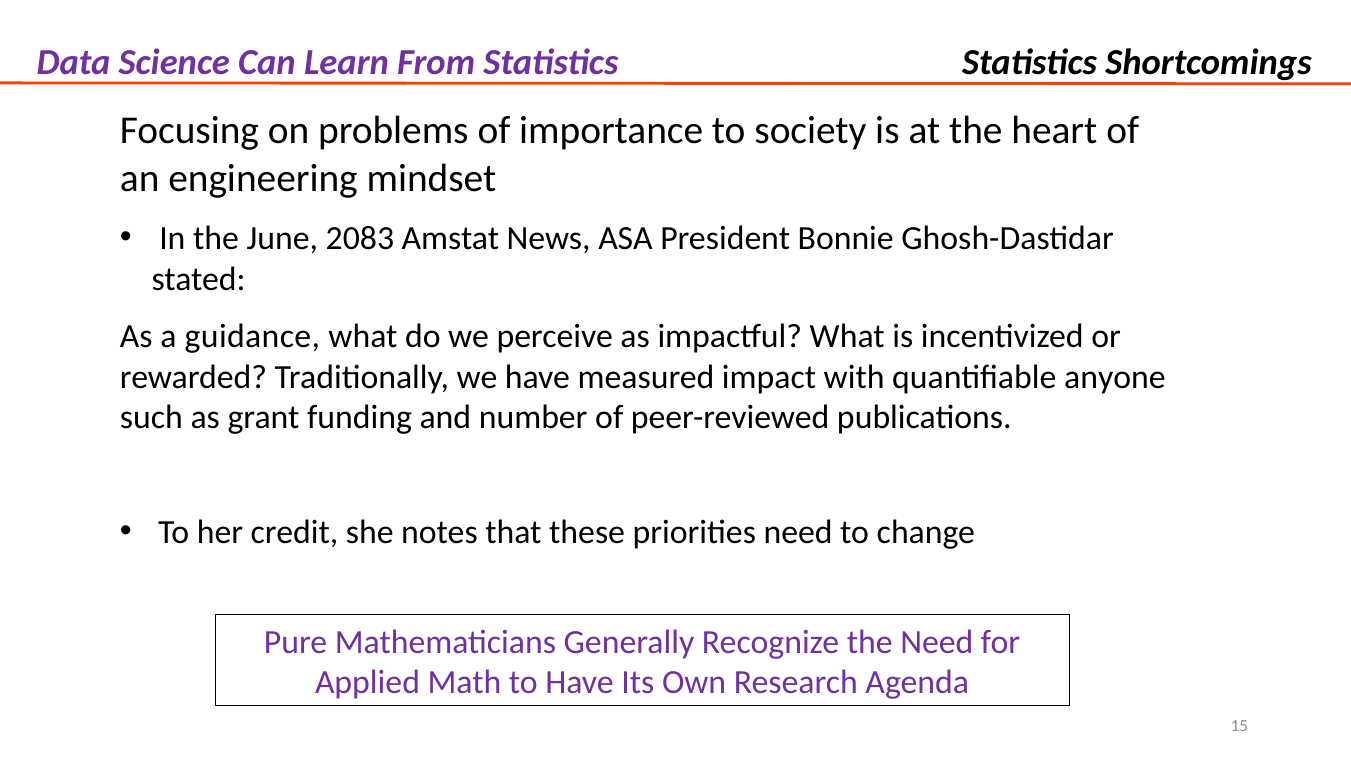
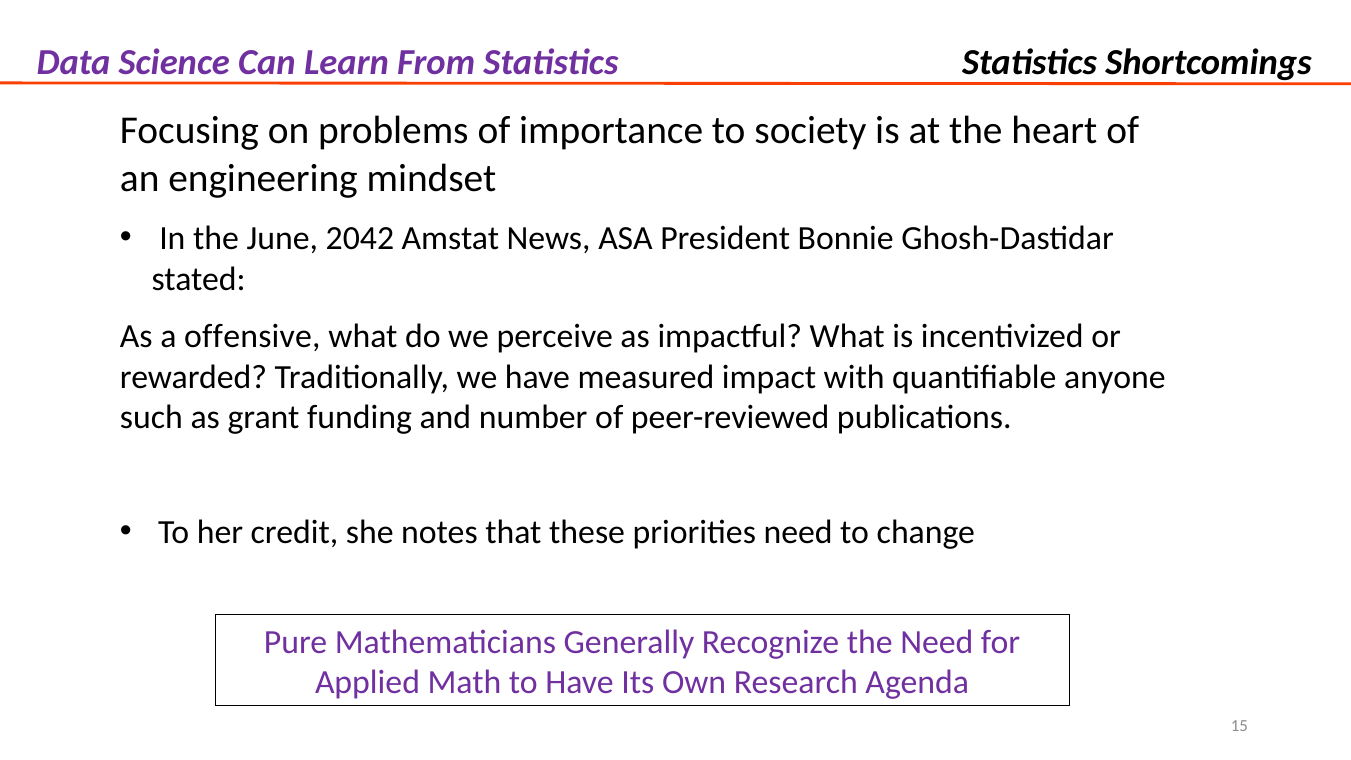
2083: 2083 -> 2042 (360, 239)
guidance: guidance -> offensive (252, 336)
